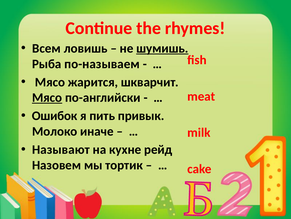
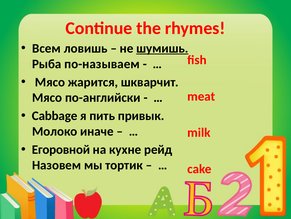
Мясо underline: present -> none (47, 97)
Ошибок: Ошибок -> Cabbage (55, 115)
Называют: Называют -> Егоровной (61, 149)
